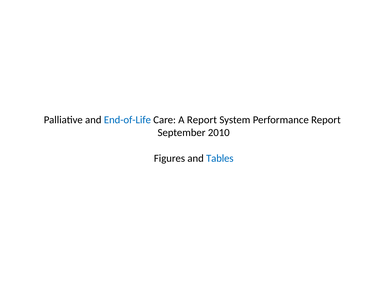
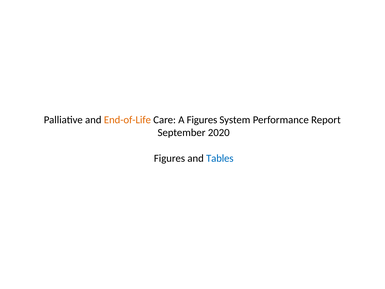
End-of-Life colour: blue -> orange (127, 120)
A Report: Report -> Figures (202, 120)
2010: 2010 -> 2020 (219, 133)
